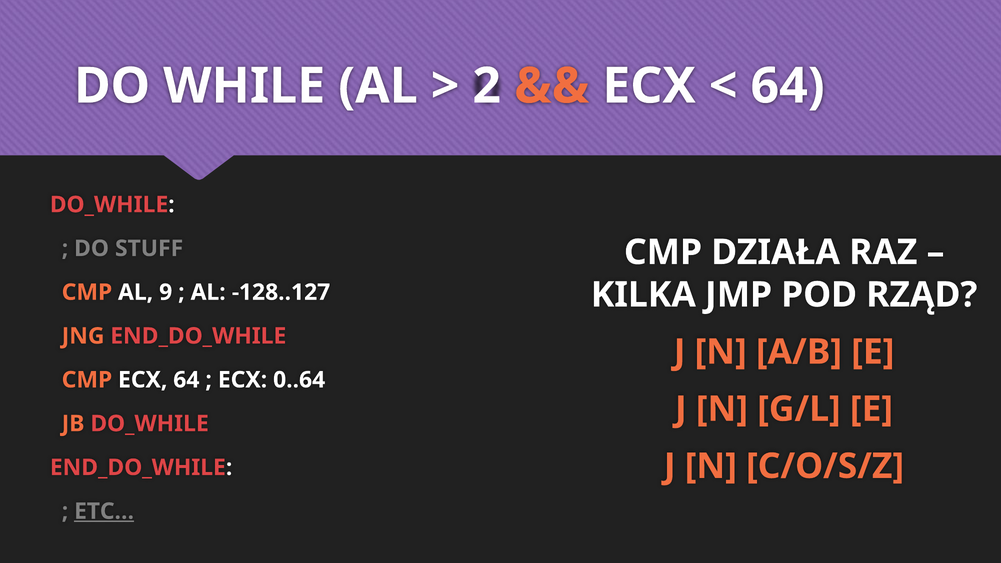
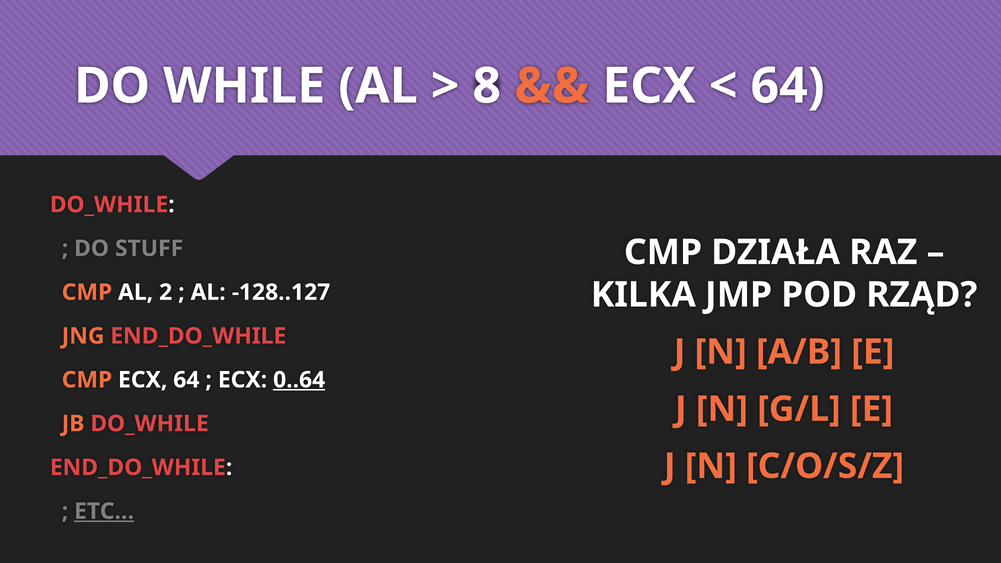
2: 2 -> 8 (487, 86)
9: 9 -> 2 (166, 292)
0..64 underline: none -> present (299, 380)
